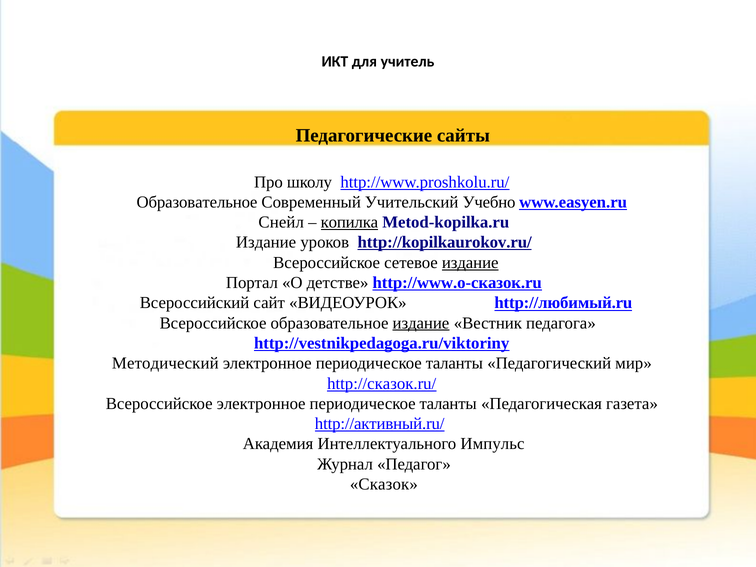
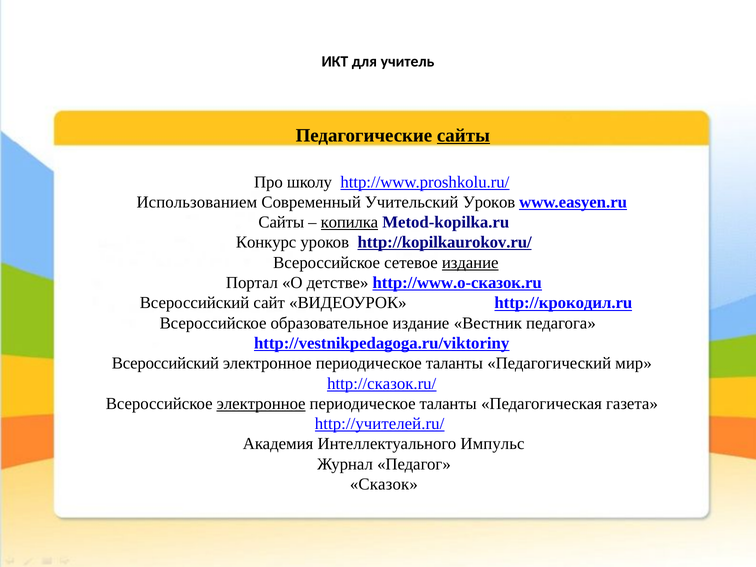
сайты underline: none -> present (463, 135)
Образовательное: Образовательное -> Использованием (197, 202)
Учительский Учебно: Учебно -> Уроков (489, 202)
Снейл: Снейл -> Сайты (281, 222)
Издание: Издание -> Конкурс (266, 242)
http://любимый.ru: http://любимый.ru -> http://крокодил.ru (563, 303)
издание underline: present -> none (421, 323)
Методический: Методический -> Всероссийский (165, 363)
электронное underline: none -> present (261, 404)
http://активный.ru/: http://активный.ru/ -> http://учителей.ru/ (380, 424)
